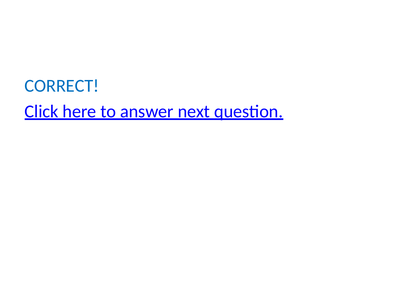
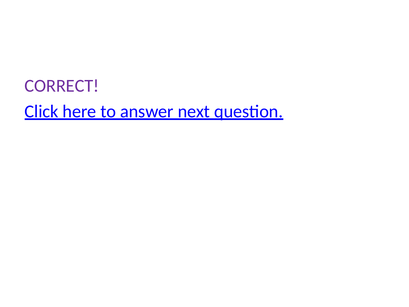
CORRECT colour: blue -> purple (62, 86)
